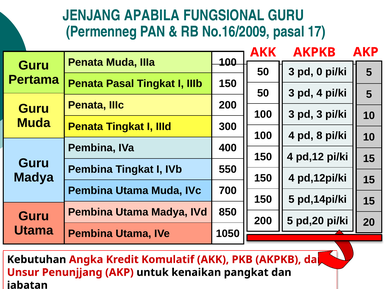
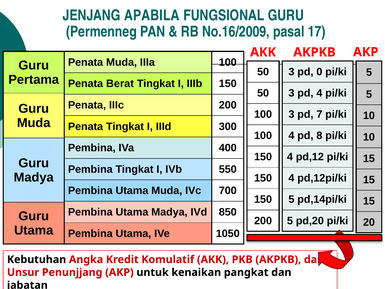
Penata Pasal: Pasal -> Berat (120, 84)
pd 3: 3 -> 7 (319, 114)
